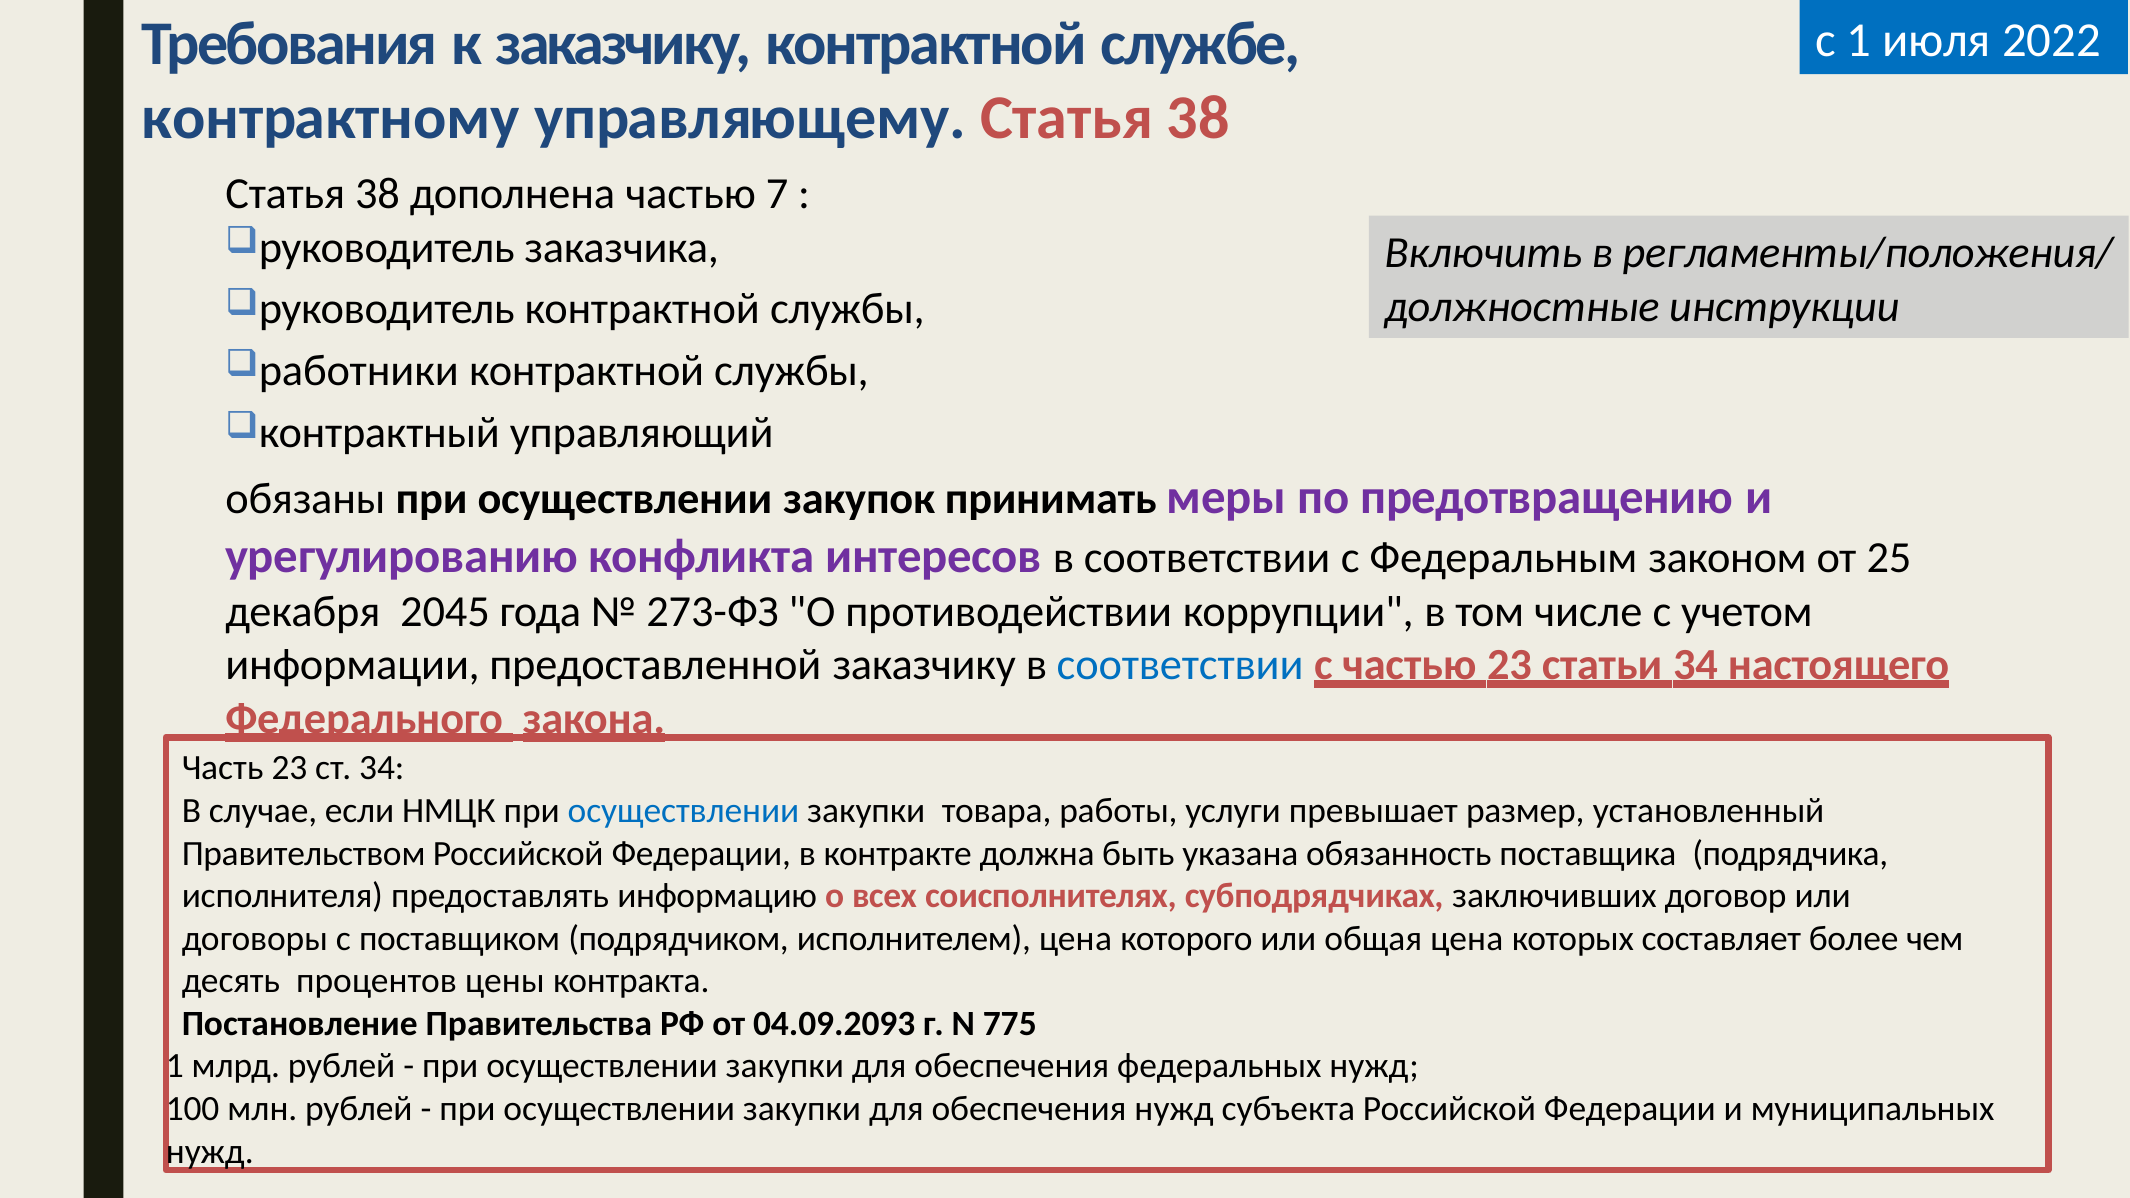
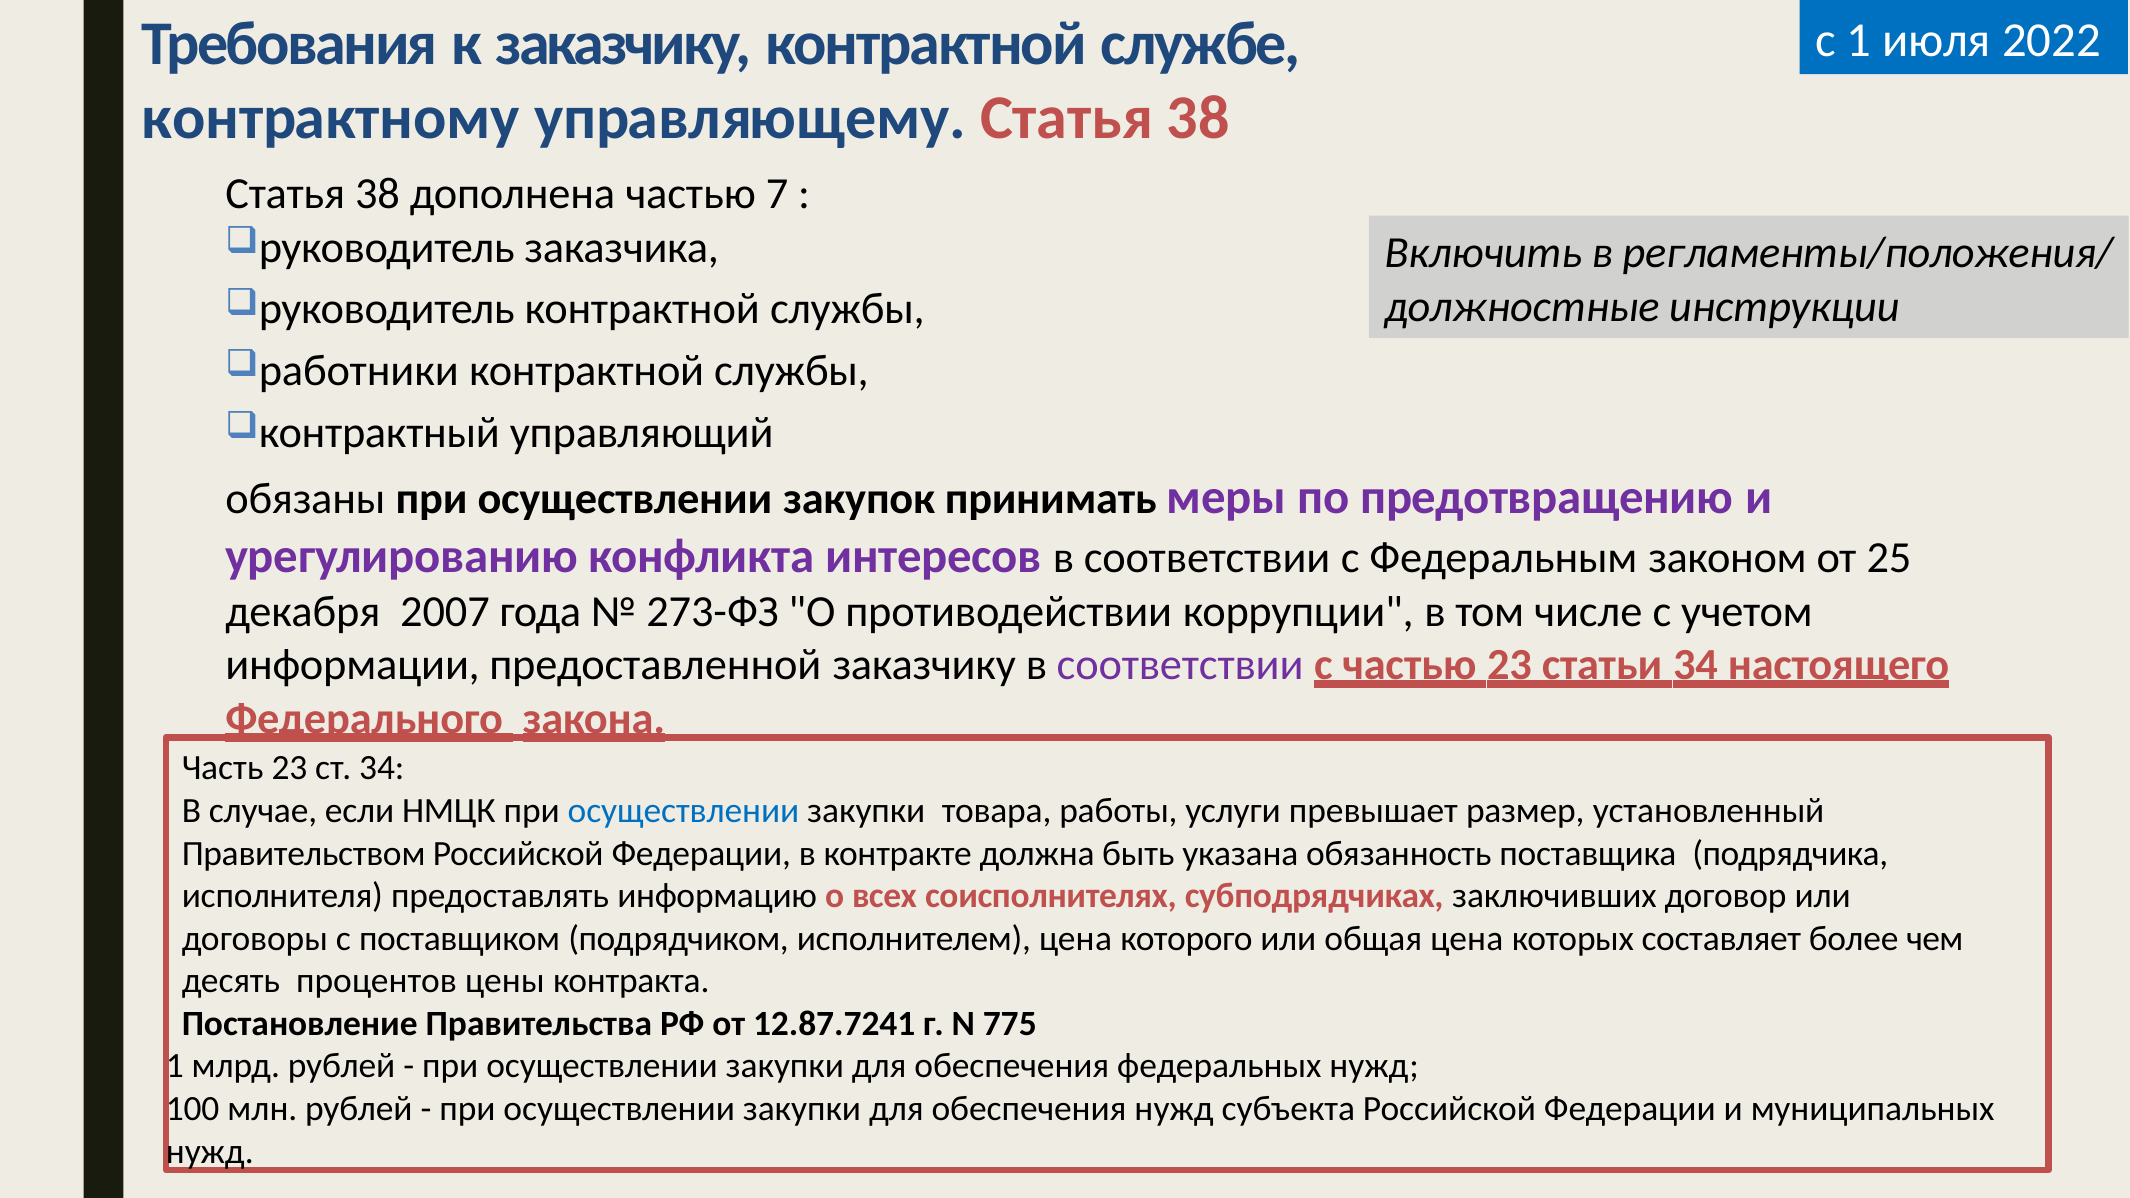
2045: 2045 -> 2007 (445, 612)
соответствии colour: blue -> purple (1180, 665)
04.09.2093: 04.09.2093 -> 12.87.7241 (834, 1024)
